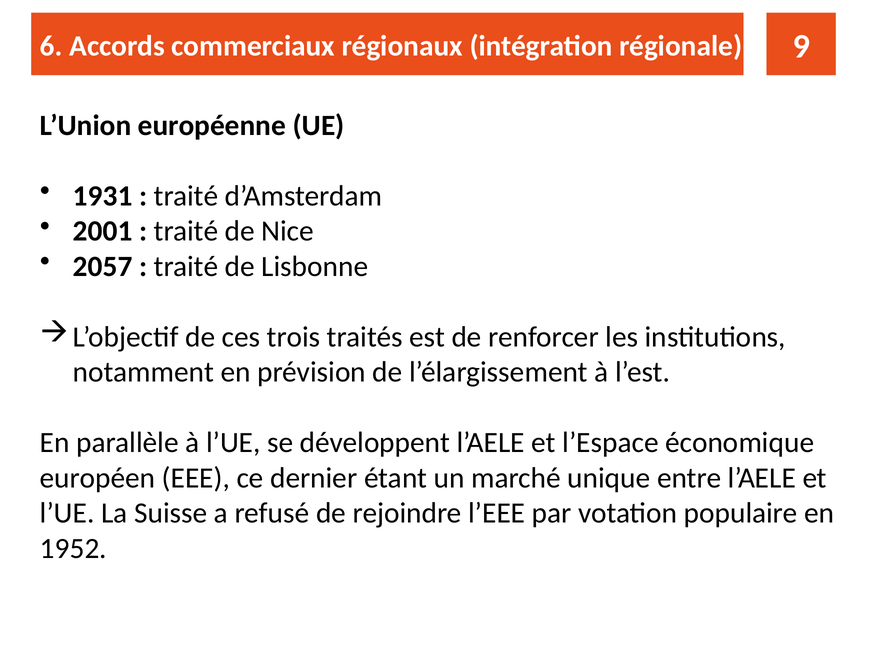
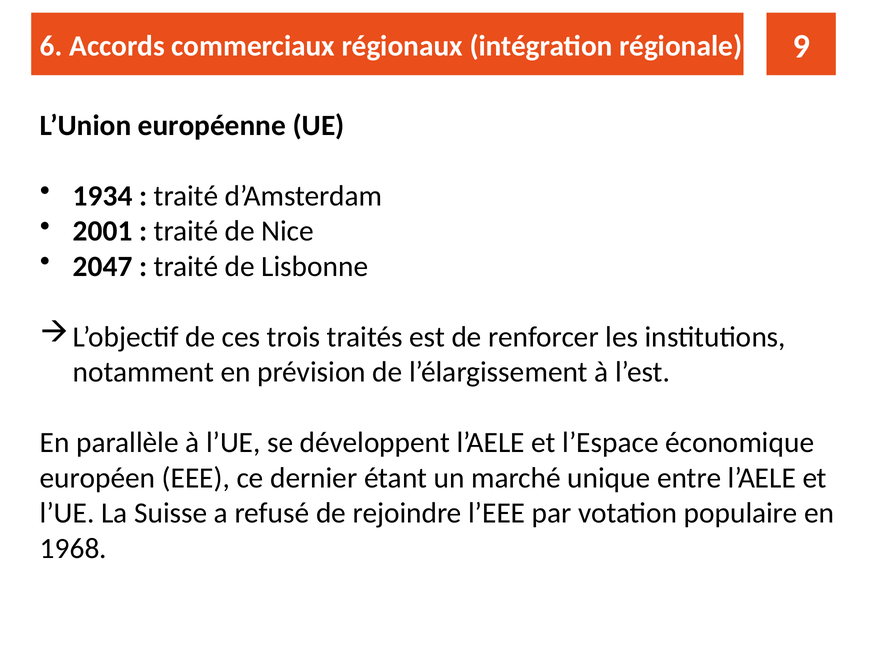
1931: 1931 -> 1934 (103, 196)
2057: 2057 -> 2047 (103, 266)
1952: 1952 -> 1968 (73, 548)
